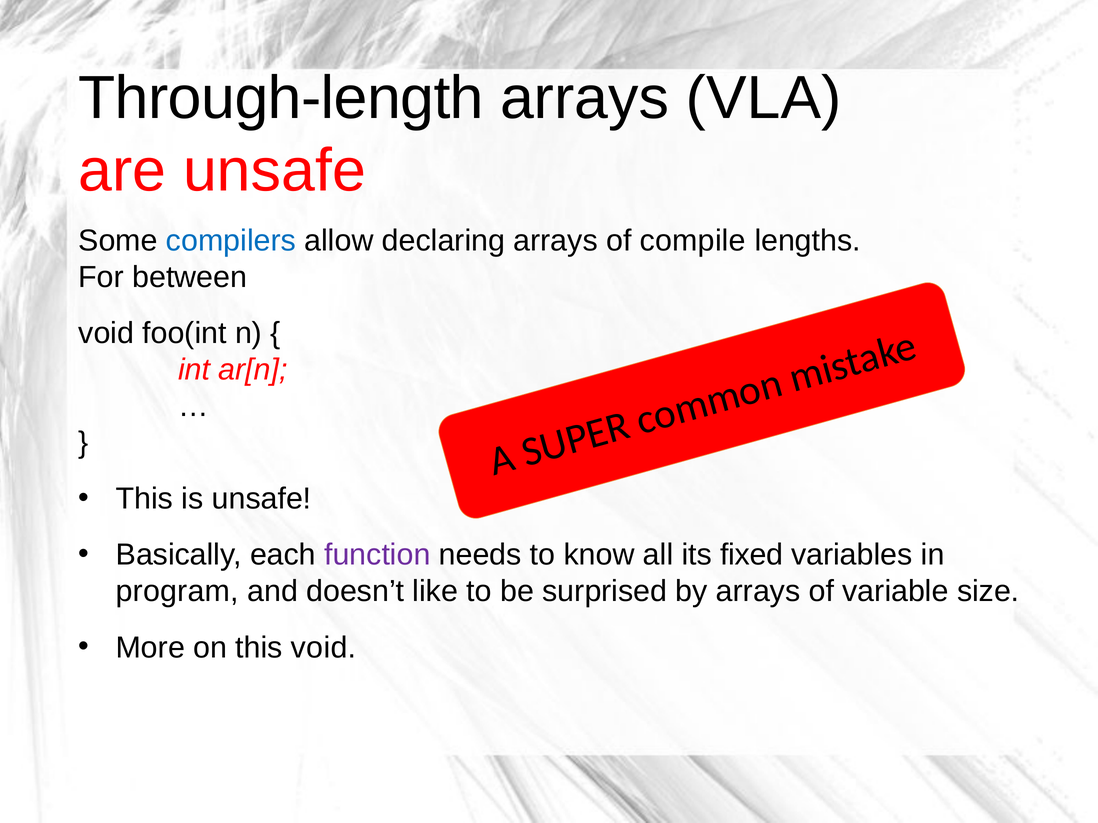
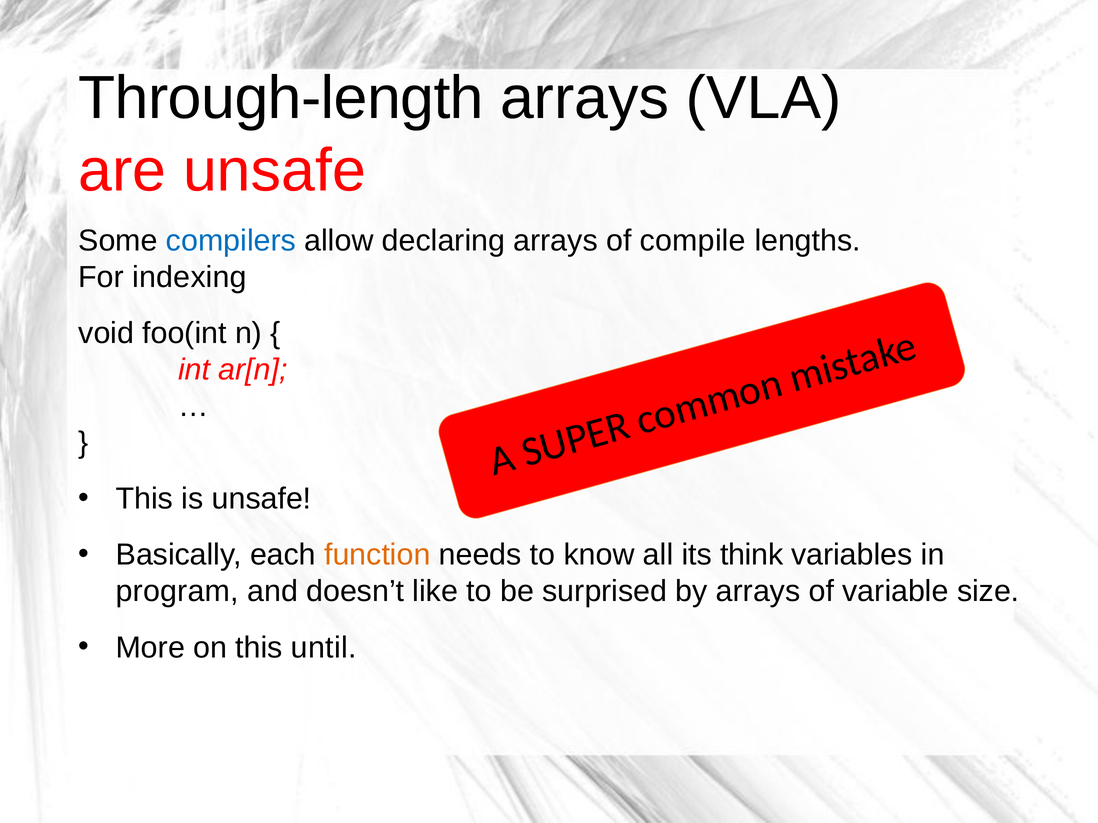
between: between -> indexing (190, 277)
function colour: purple -> orange (377, 555)
fixed: fixed -> think (752, 555)
this void: void -> until (324, 648)
